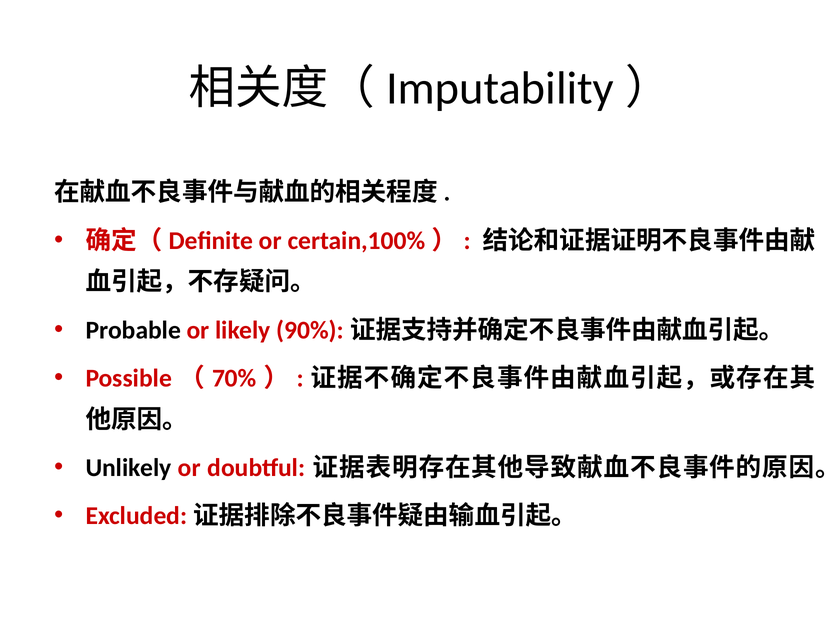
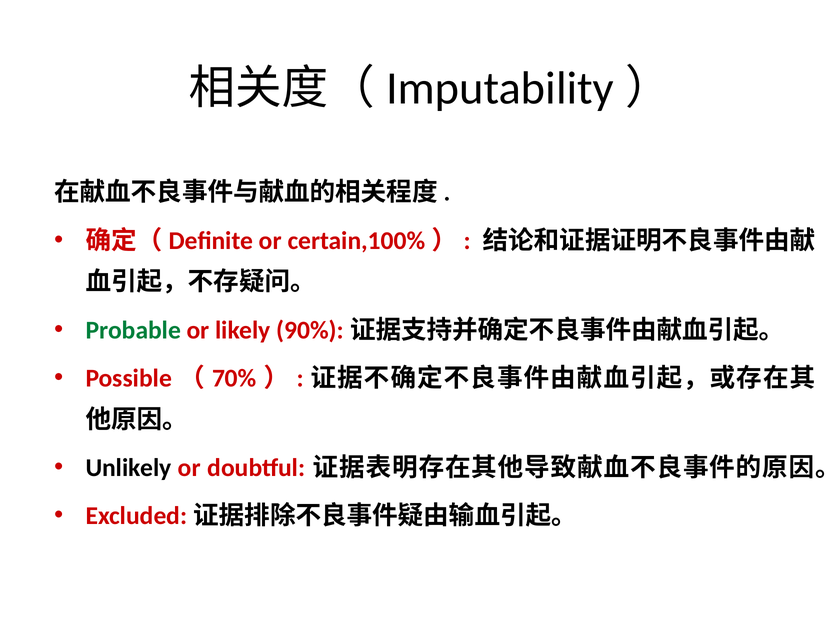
Probable colour: black -> green (133, 330)
